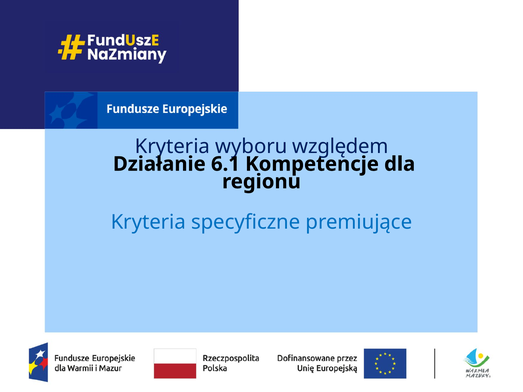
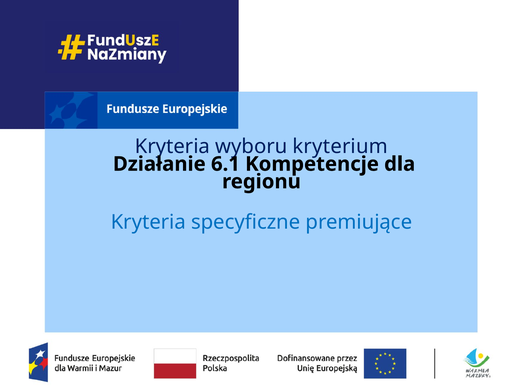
względem: względem -> kryterium (340, 147)
